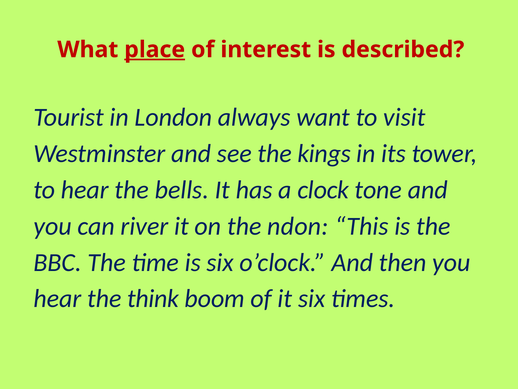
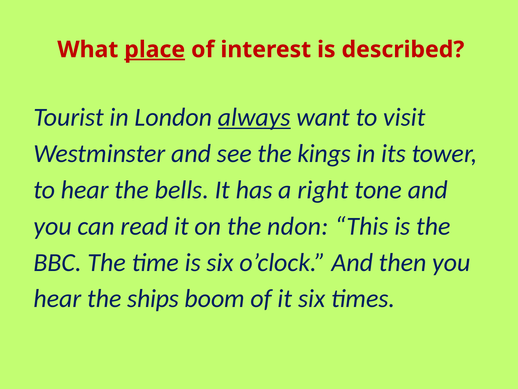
always underline: none -> present (254, 117)
clock: clock -> right (323, 190)
river: river -> read (144, 226)
think: think -> ships (153, 298)
